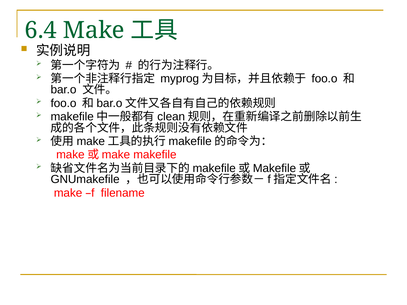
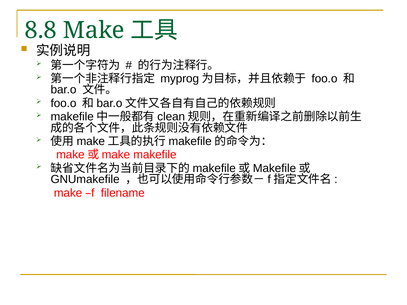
6.4: 6.4 -> 8.8 (41, 30)
